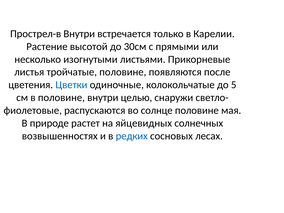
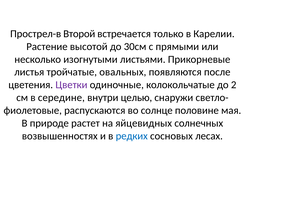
Прострел-в Внутри: Внутри -> Второй (79, 34)
тройчатые половине: половине -> овальных (123, 72)
Цветки colour: blue -> purple (71, 85)
5: 5 -> 2 (234, 85)
в половине: половине -> середине (61, 98)
